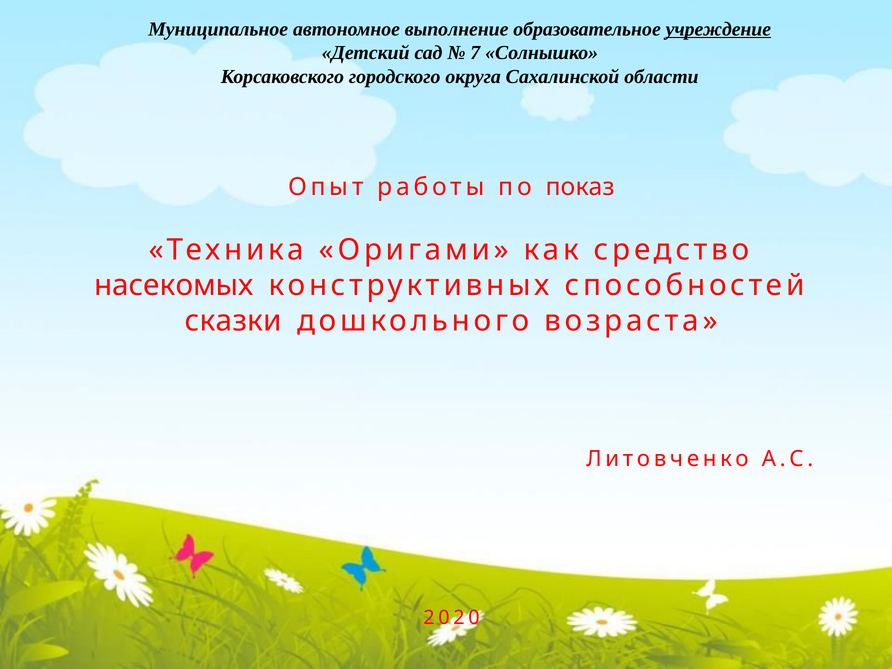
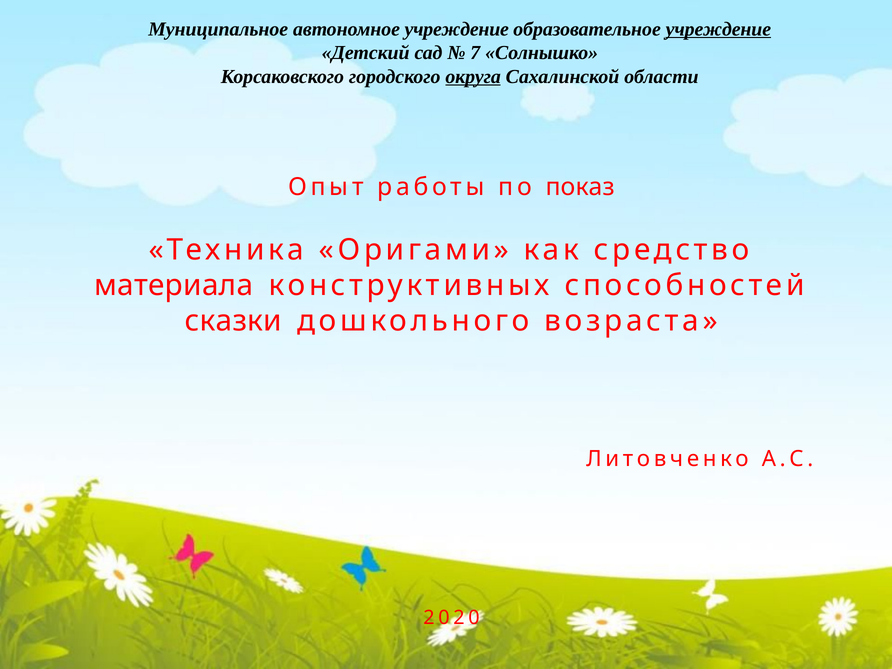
автономное выполнение: выполнение -> учреждение (457, 29)
округа underline: none -> present (473, 77)
насекомых: насекомых -> материала (174, 285)
